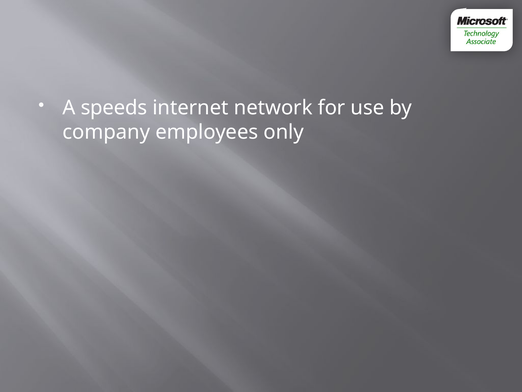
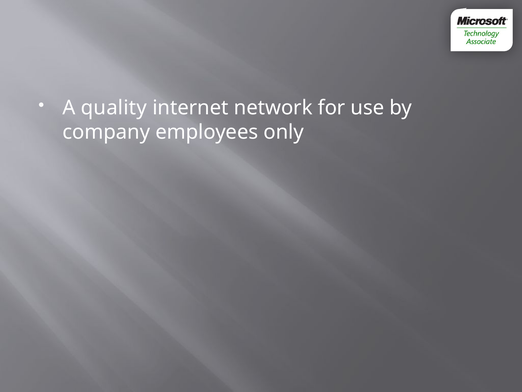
speeds: speeds -> quality (114, 108)
